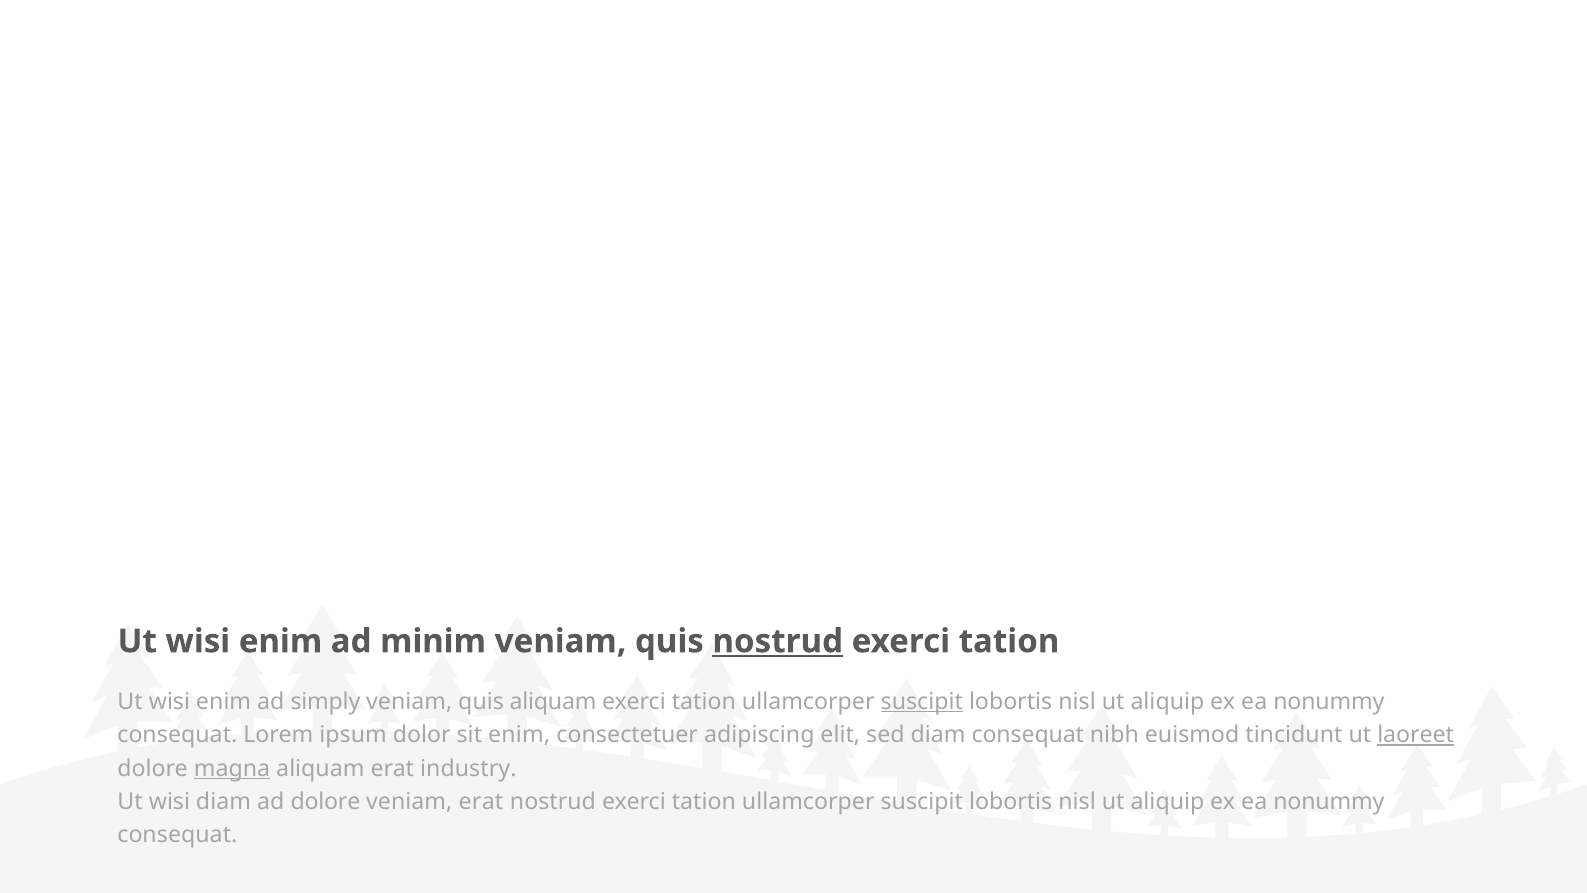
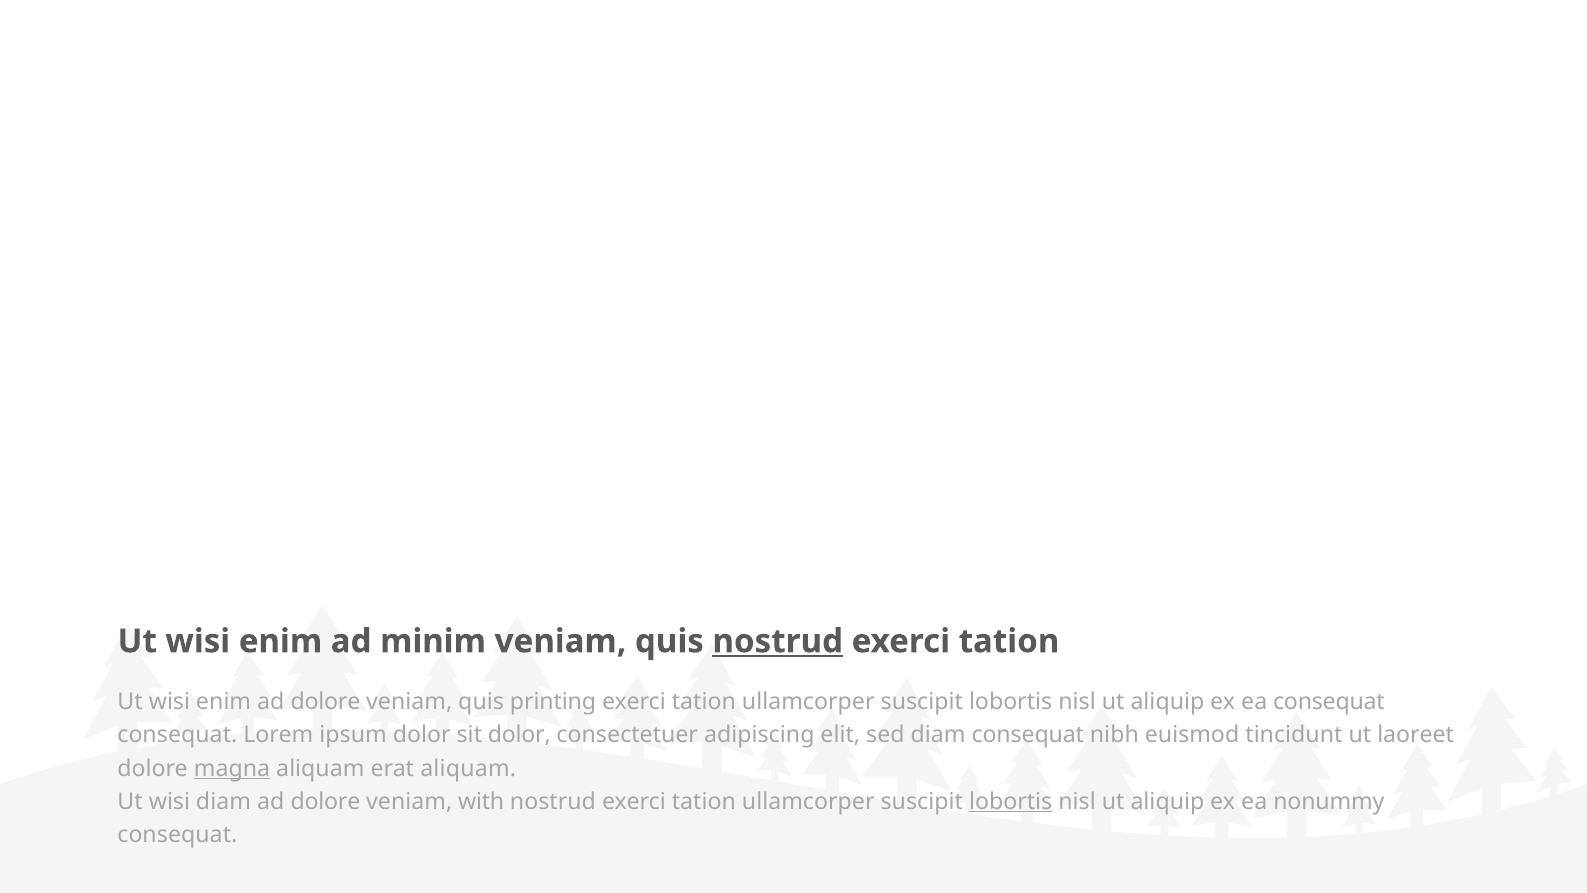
enim ad simply: simply -> dolore (325, 702)
quis aliquam: aliquam -> printing (553, 702)
suscipit underline: present -> none (922, 702)
nonummy: nonummy -> consequat (1329, 702)
sit enim: enim -> dolor (519, 735)
laoreet underline: present -> none (1416, 735)
erat industry: industry -> aliquam (468, 768)
veniam erat: erat -> with (481, 801)
lobortis underline: none -> present (1011, 801)
